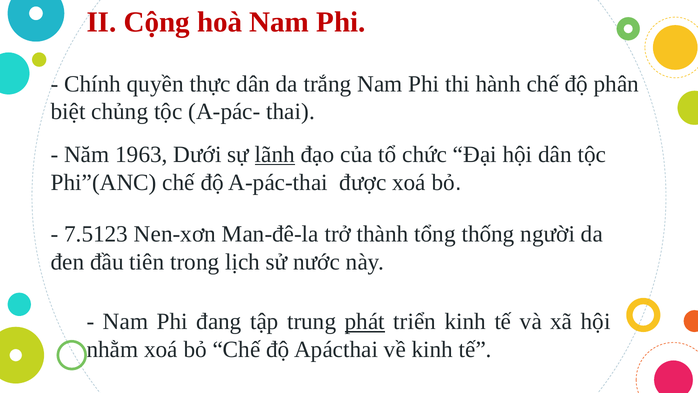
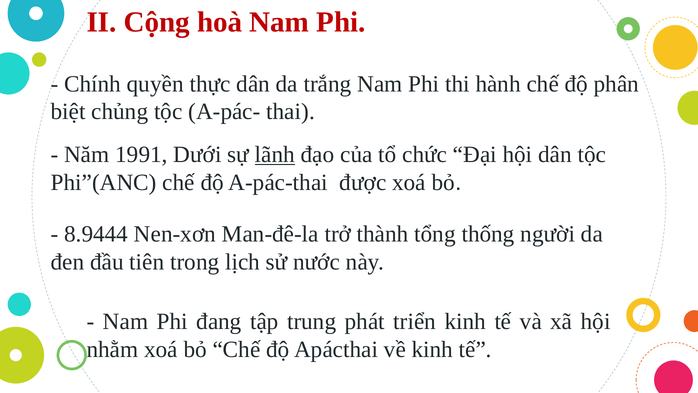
1963: 1963 -> 1991 (141, 154)
7.5123: 7.5123 -> 8.9444 (96, 234)
phát underline: present -> none (365, 321)
